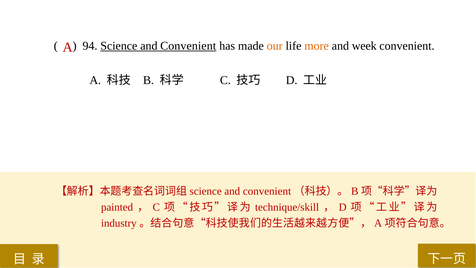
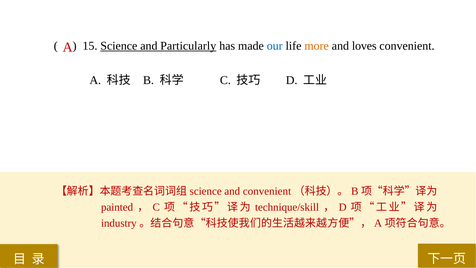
94: 94 -> 15 (90, 46)
Science and Convenient: Convenient -> Particularly (188, 46)
our colour: orange -> blue (275, 46)
week: week -> loves (364, 46)
